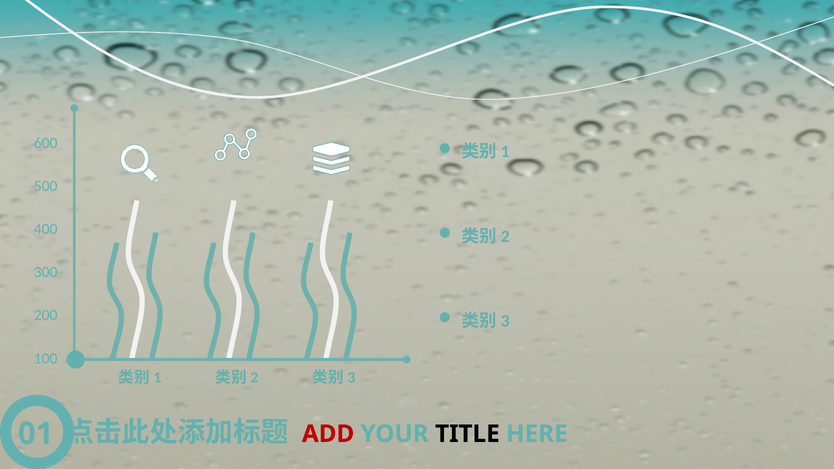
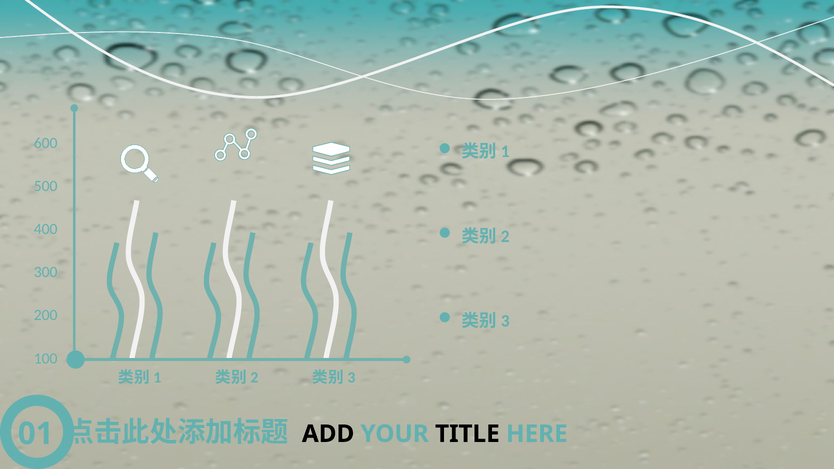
ADD colour: red -> black (328, 434)
